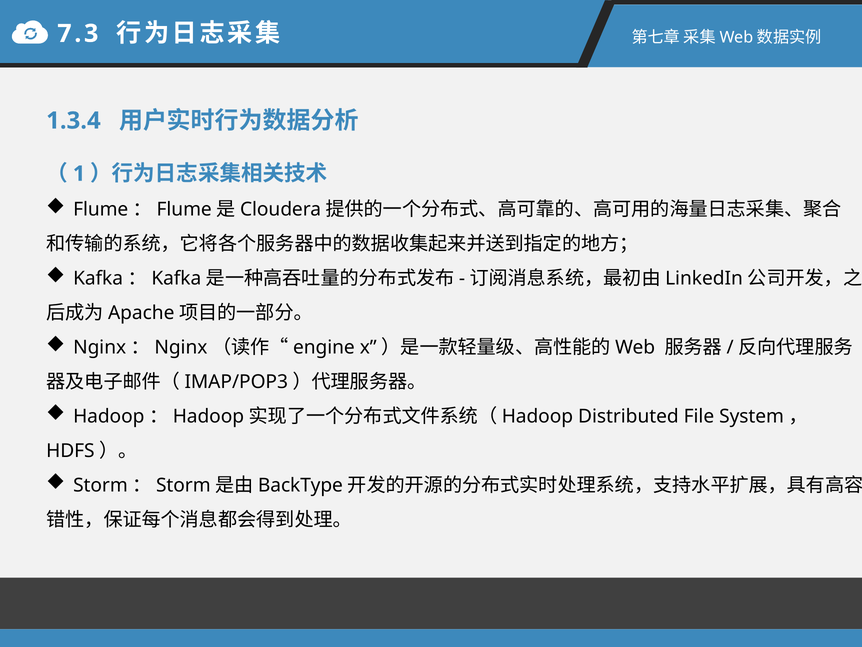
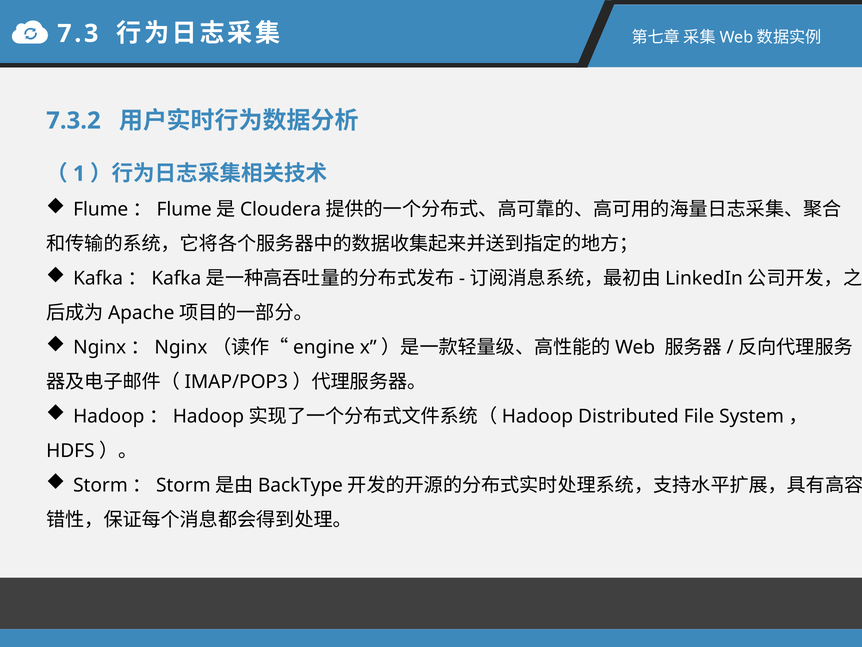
1.3.4: 1.3.4 -> 7.3.2 (73, 121)
